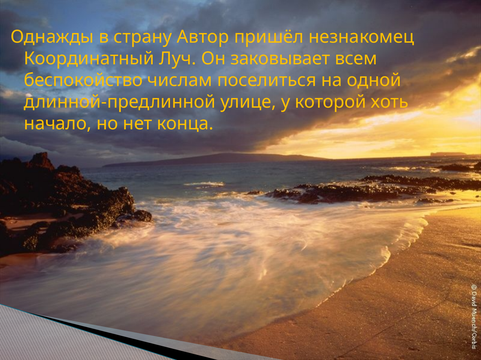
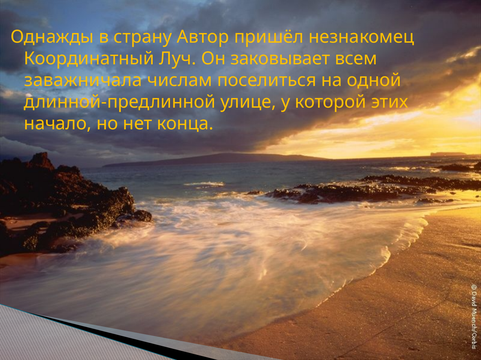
беспокойство: беспокойство -> заважничала (83, 80)
хоть: хоть -> этих (390, 102)
